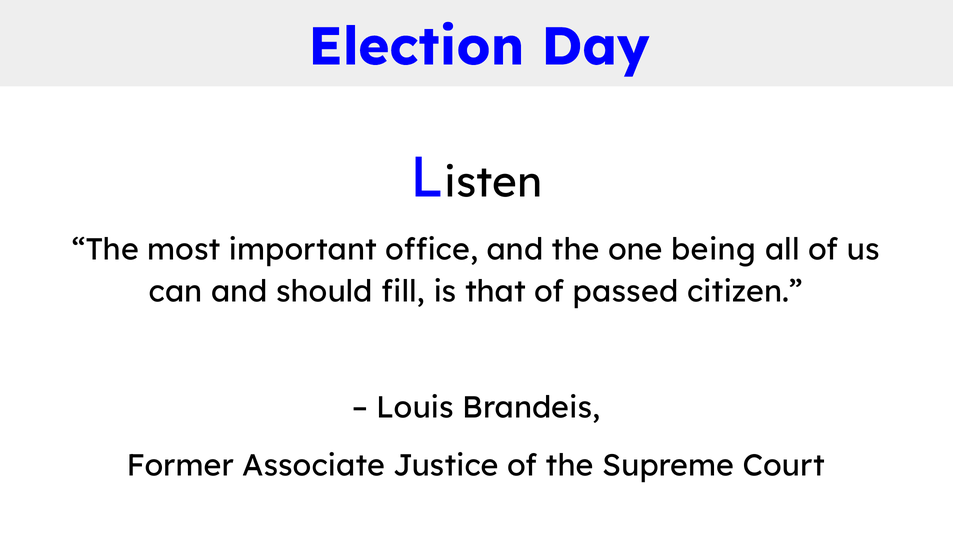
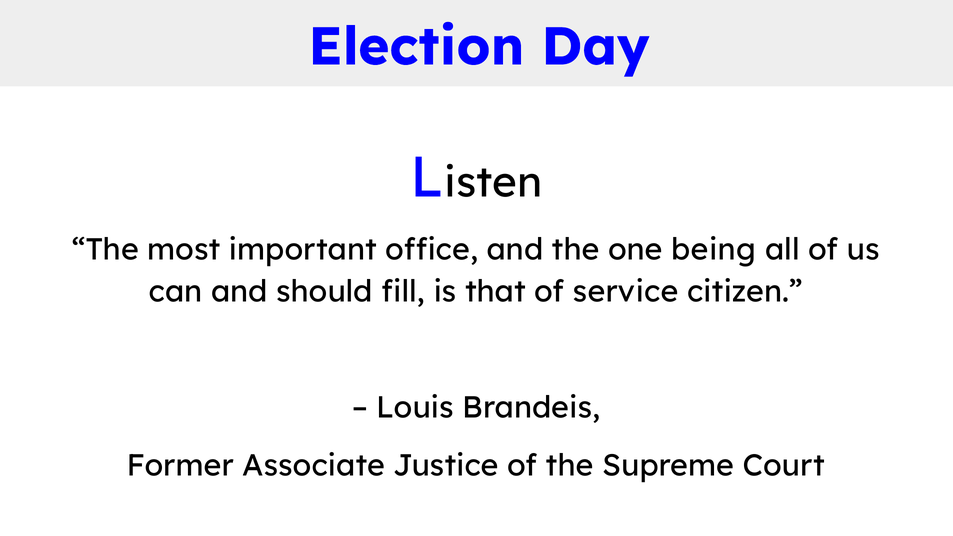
passed: passed -> service (626, 292)
